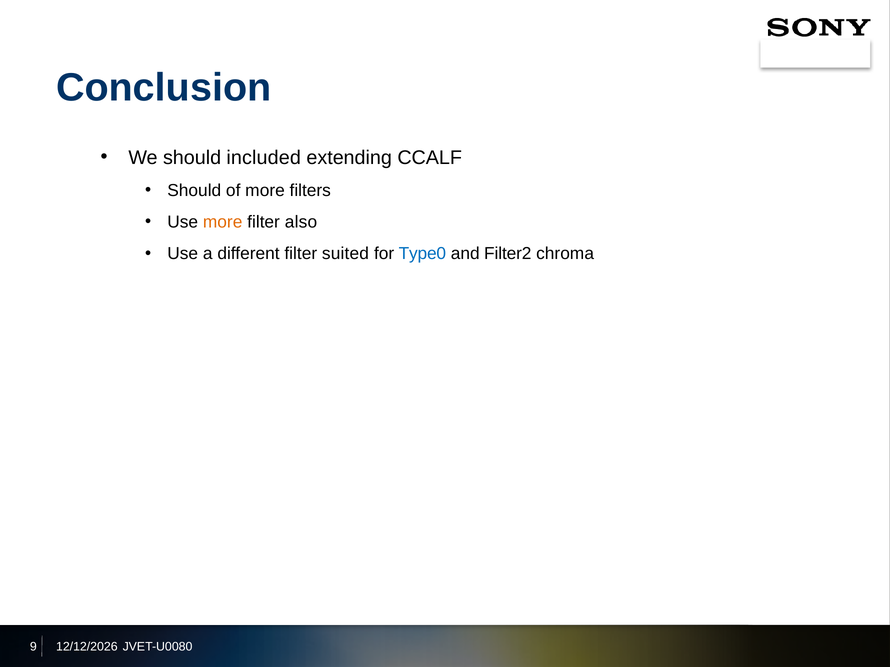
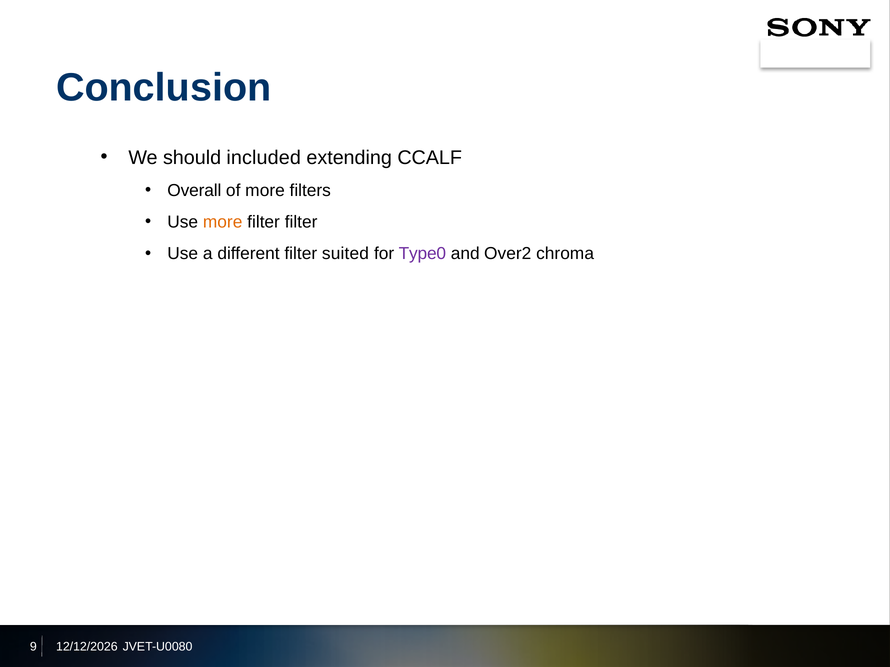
Should: Should -> Overall (194, 191)
filter also: also -> filter (301, 222)
Type0 colour: blue -> purple (422, 254)
Filter2: Filter2 -> Over2 (508, 254)
